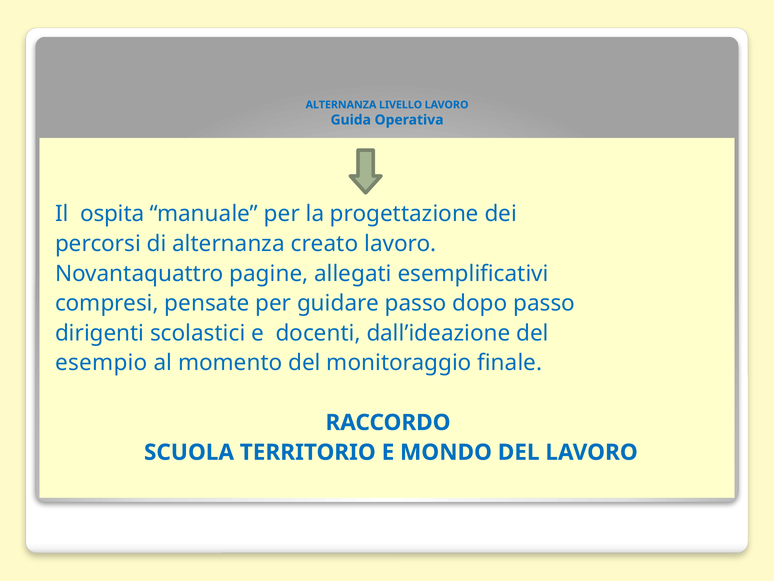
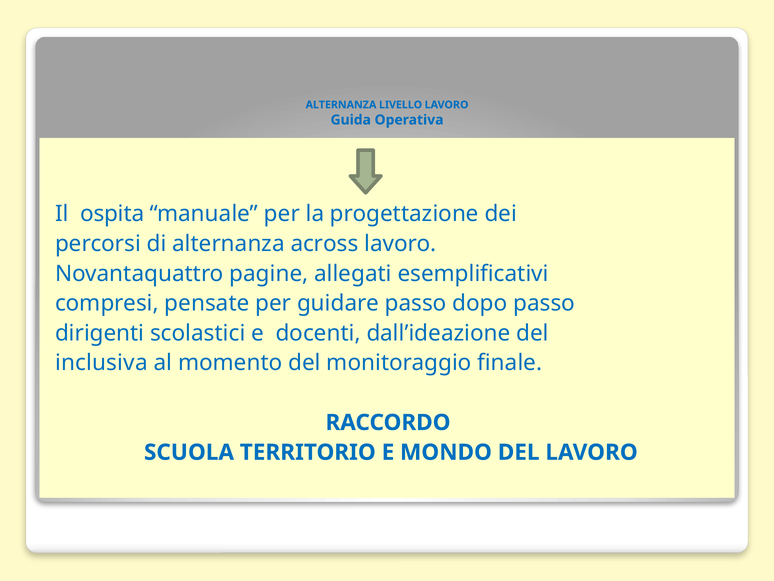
creato: creato -> across (325, 244)
esempio: esempio -> inclusiva (101, 363)
